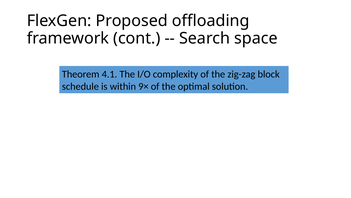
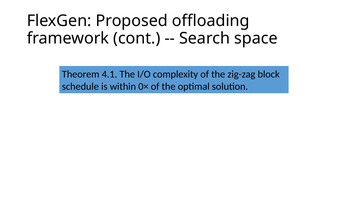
9×: 9× -> 0× (143, 86)
